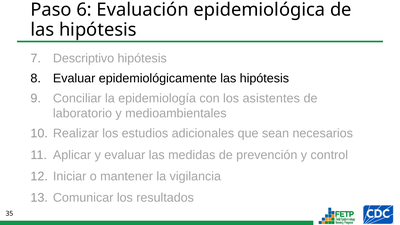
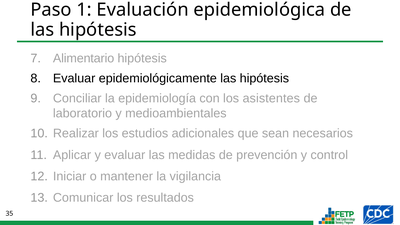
6: 6 -> 1 (84, 10)
Descriptivo: Descriptivo -> Alimentario (84, 58)
